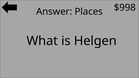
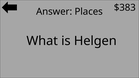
$998: $998 -> $383 (125, 8)
